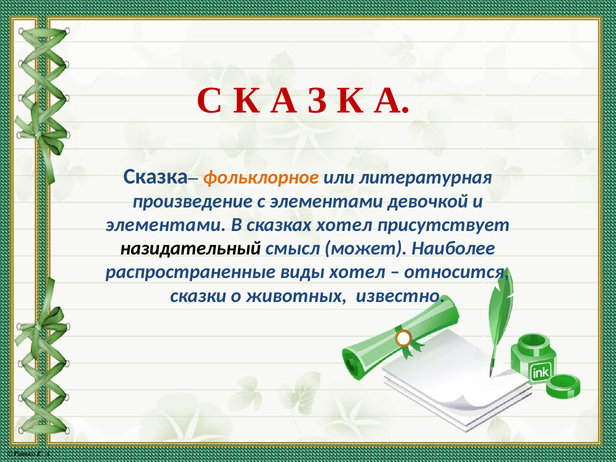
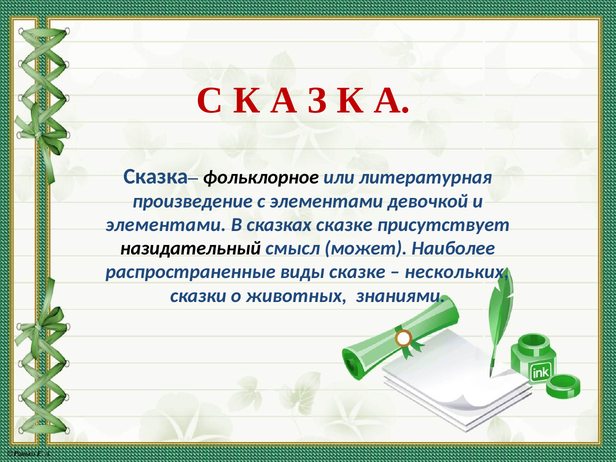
фольклорное colour: orange -> black (261, 177)
сказках хотел: хотел -> сказке (344, 225)
виды хотел: хотел -> сказке (357, 272)
относится: относится -> нескольких (457, 272)
известно: известно -> знаниями (401, 296)
